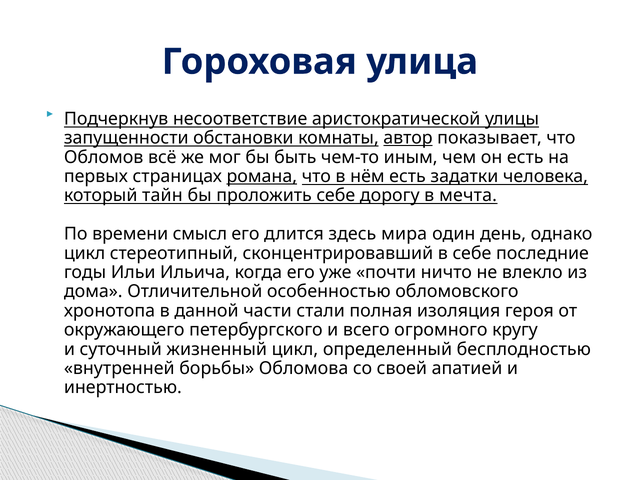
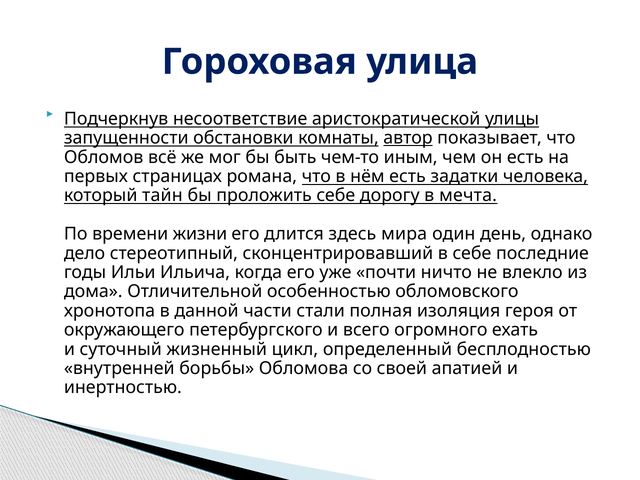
романа underline: present -> none (262, 176)
смысл: смысл -> жизни (200, 234)
цикл: цикл -> дело (85, 253)
кругу: кругу -> ехать (515, 330)
